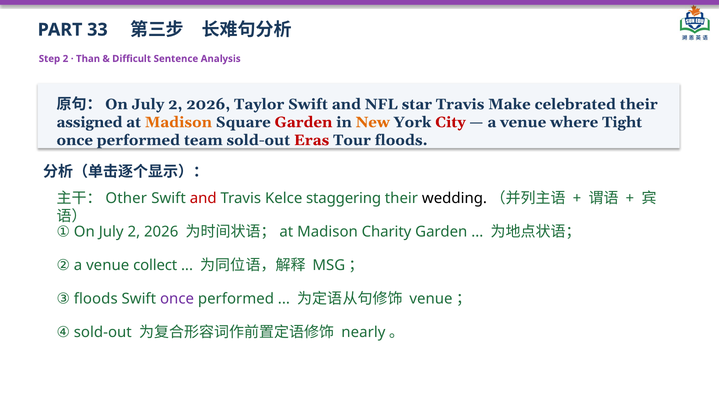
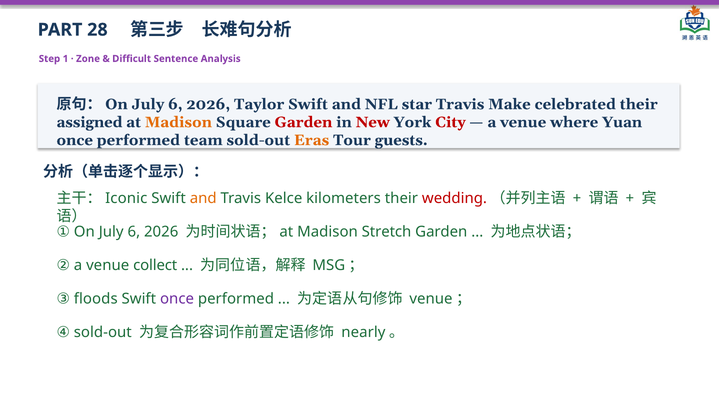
33: 33 -> 28 (97, 30)
Step 2: 2 -> 1 (66, 59)
Than: Than -> Zone (88, 59)
2: 2 -> 6 (175, 104)
New colour: orange -> red (373, 122)
Tight: Tight -> Yuan (622, 122)
Eras colour: red -> orange (312, 140)
Tour floods: floods -> guests (401, 140)
Other: Other -> Iconic (126, 199)
and colour: red -> orange (203, 199)
staggering: staggering -> kilometers (344, 199)
wedding colour: black -> red (454, 199)
On July 2: 2 -> 6 (134, 232)
Charity: Charity -> Stretch (387, 232)
